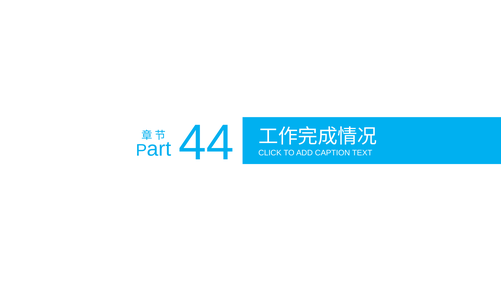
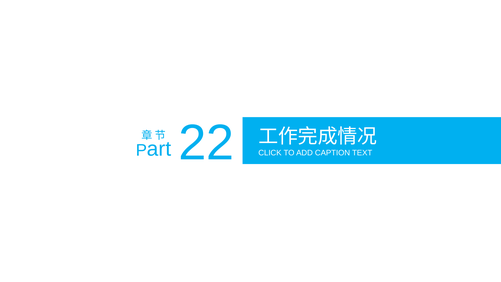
44: 44 -> 22 (206, 143)
